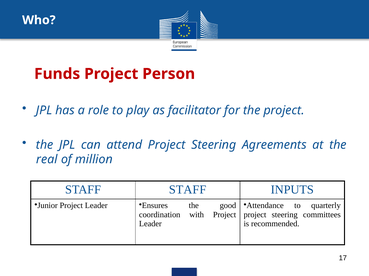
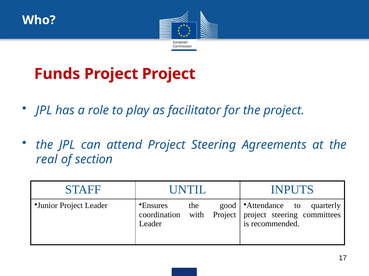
Project Person: Person -> Project (169, 74)
million: million -> section (94, 160)
STAFF STAFF: STAFF -> UNTIL (188, 190)
